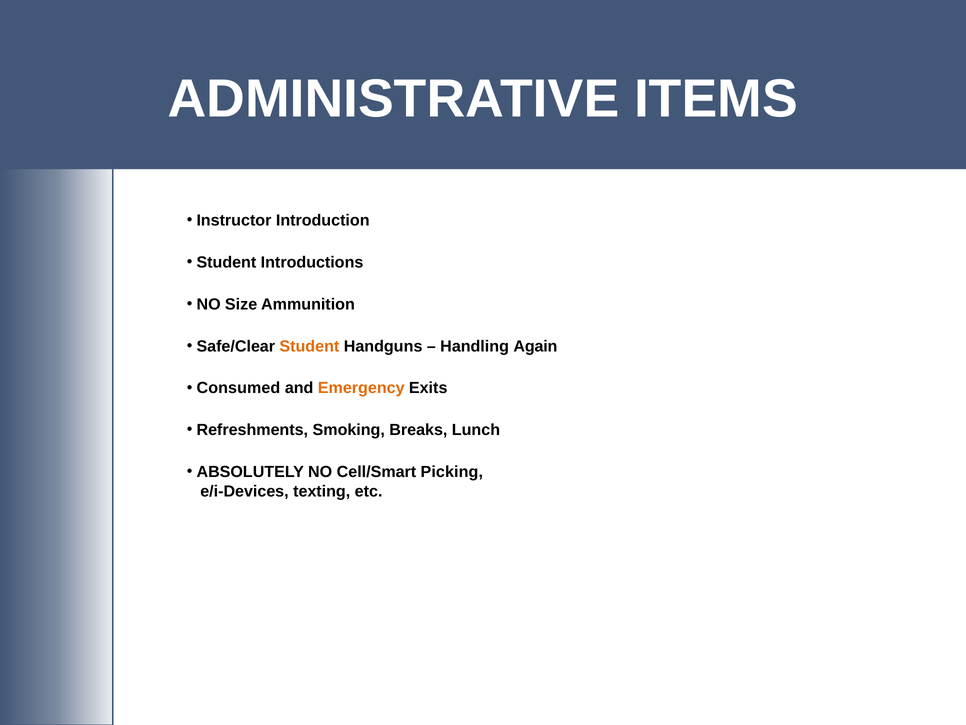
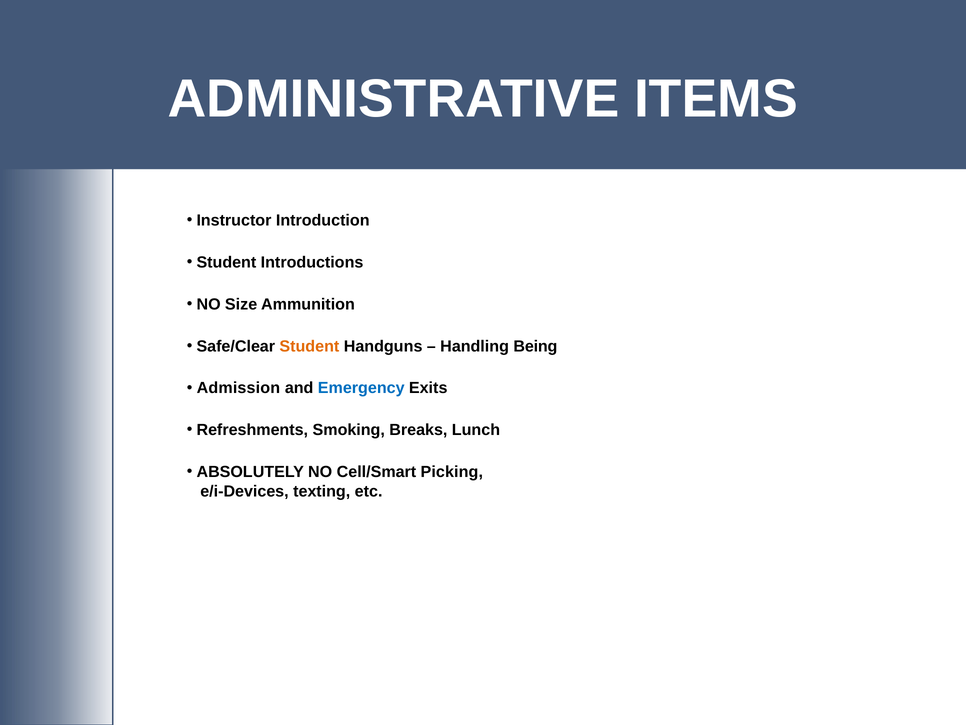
Again: Again -> Being (535, 346)
Consumed: Consumed -> Admission (238, 388)
Emergency colour: orange -> blue (361, 388)
